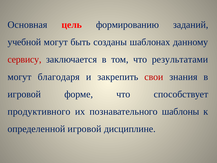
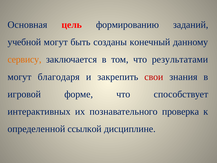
шаблонах: шаблонах -> конечный (150, 42)
сервису colour: red -> orange (25, 59)
продуктивного: продуктивного -> интерактивных (39, 111)
шаблоны: шаблоны -> проверка (181, 111)
определенной игровой: игровой -> ссылкой (85, 129)
